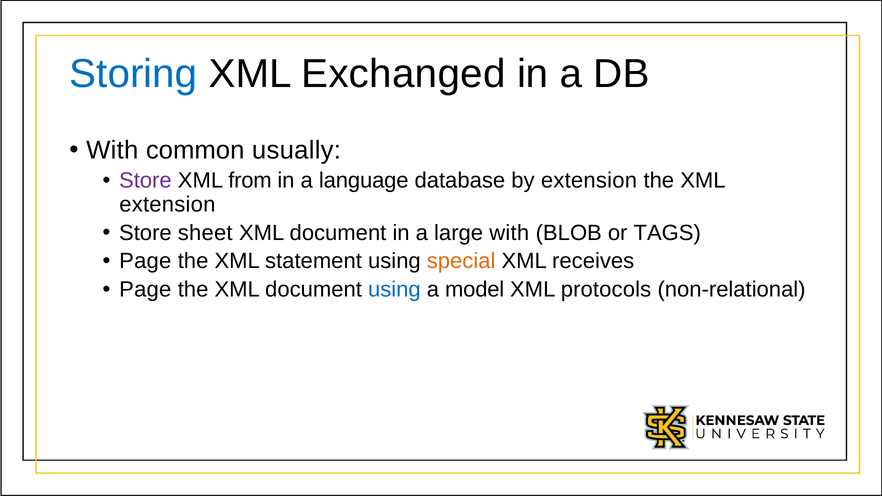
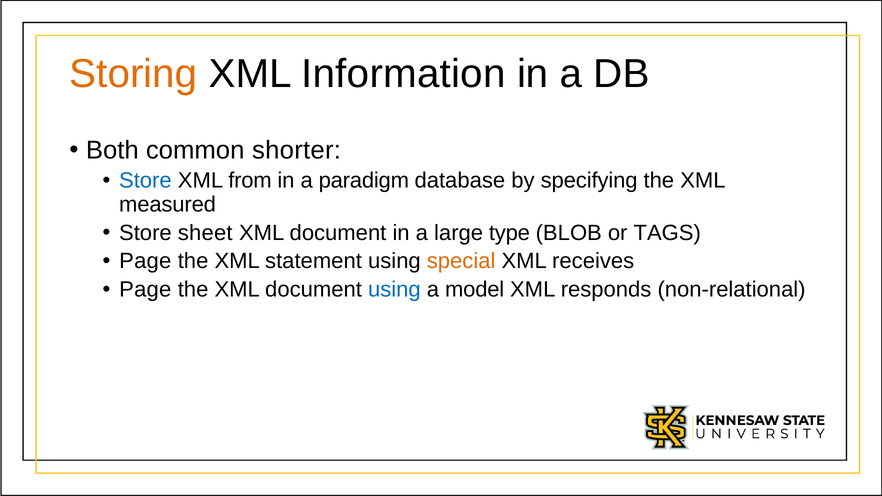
Storing colour: blue -> orange (133, 74)
Exchanged: Exchanged -> Information (403, 74)
With: With -> Both (112, 150)
usually: usually -> shorter (296, 150)
Store colour: purple -> blue (145, 181)
language: language -> paradigm (364, 181)
by extension: extension -> specifying (589, 181)
extension: extension -> measured (168, 204)
large with: with -> type (509, 233)
protocols: protocols -> responds (606, 290)
